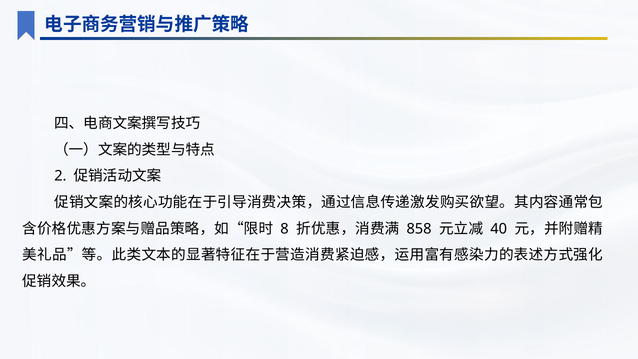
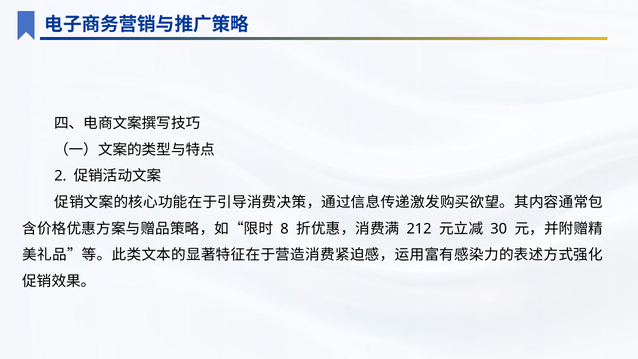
858: 858 -> 212 (419, 229)
40: 40 -> 30 (499, 229)
